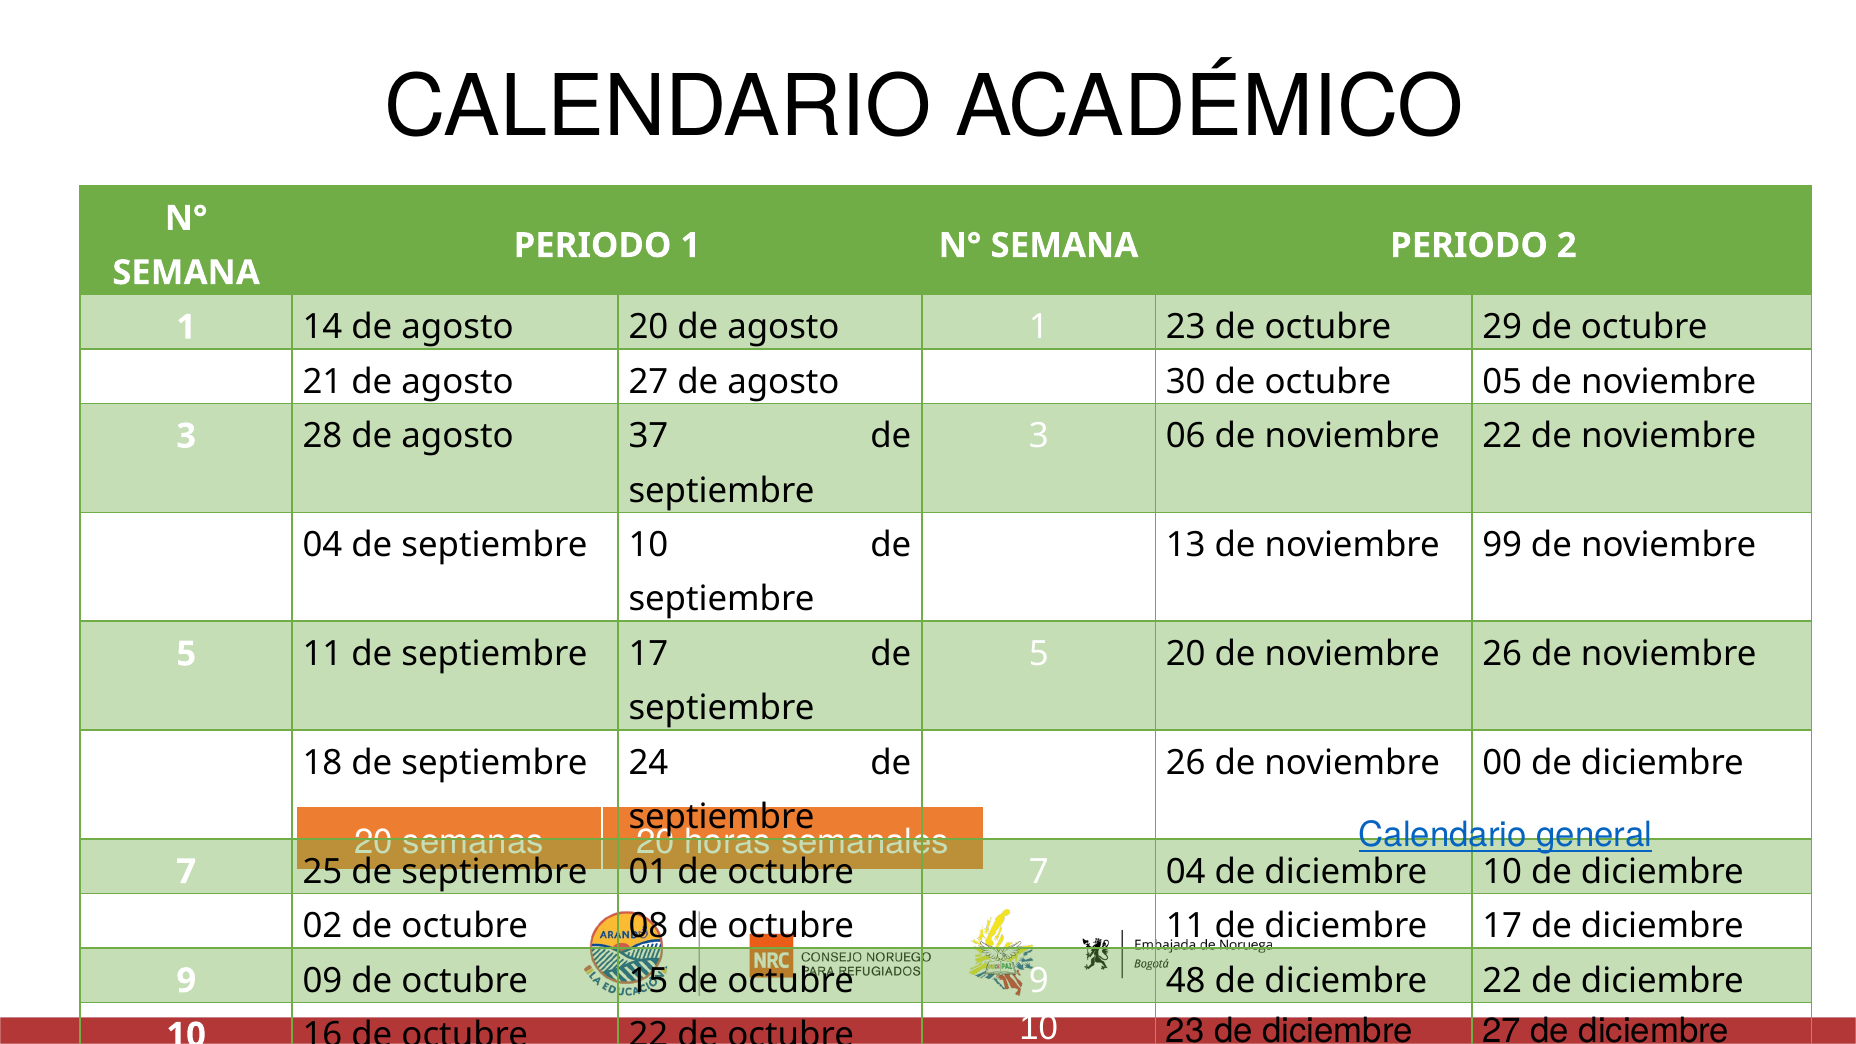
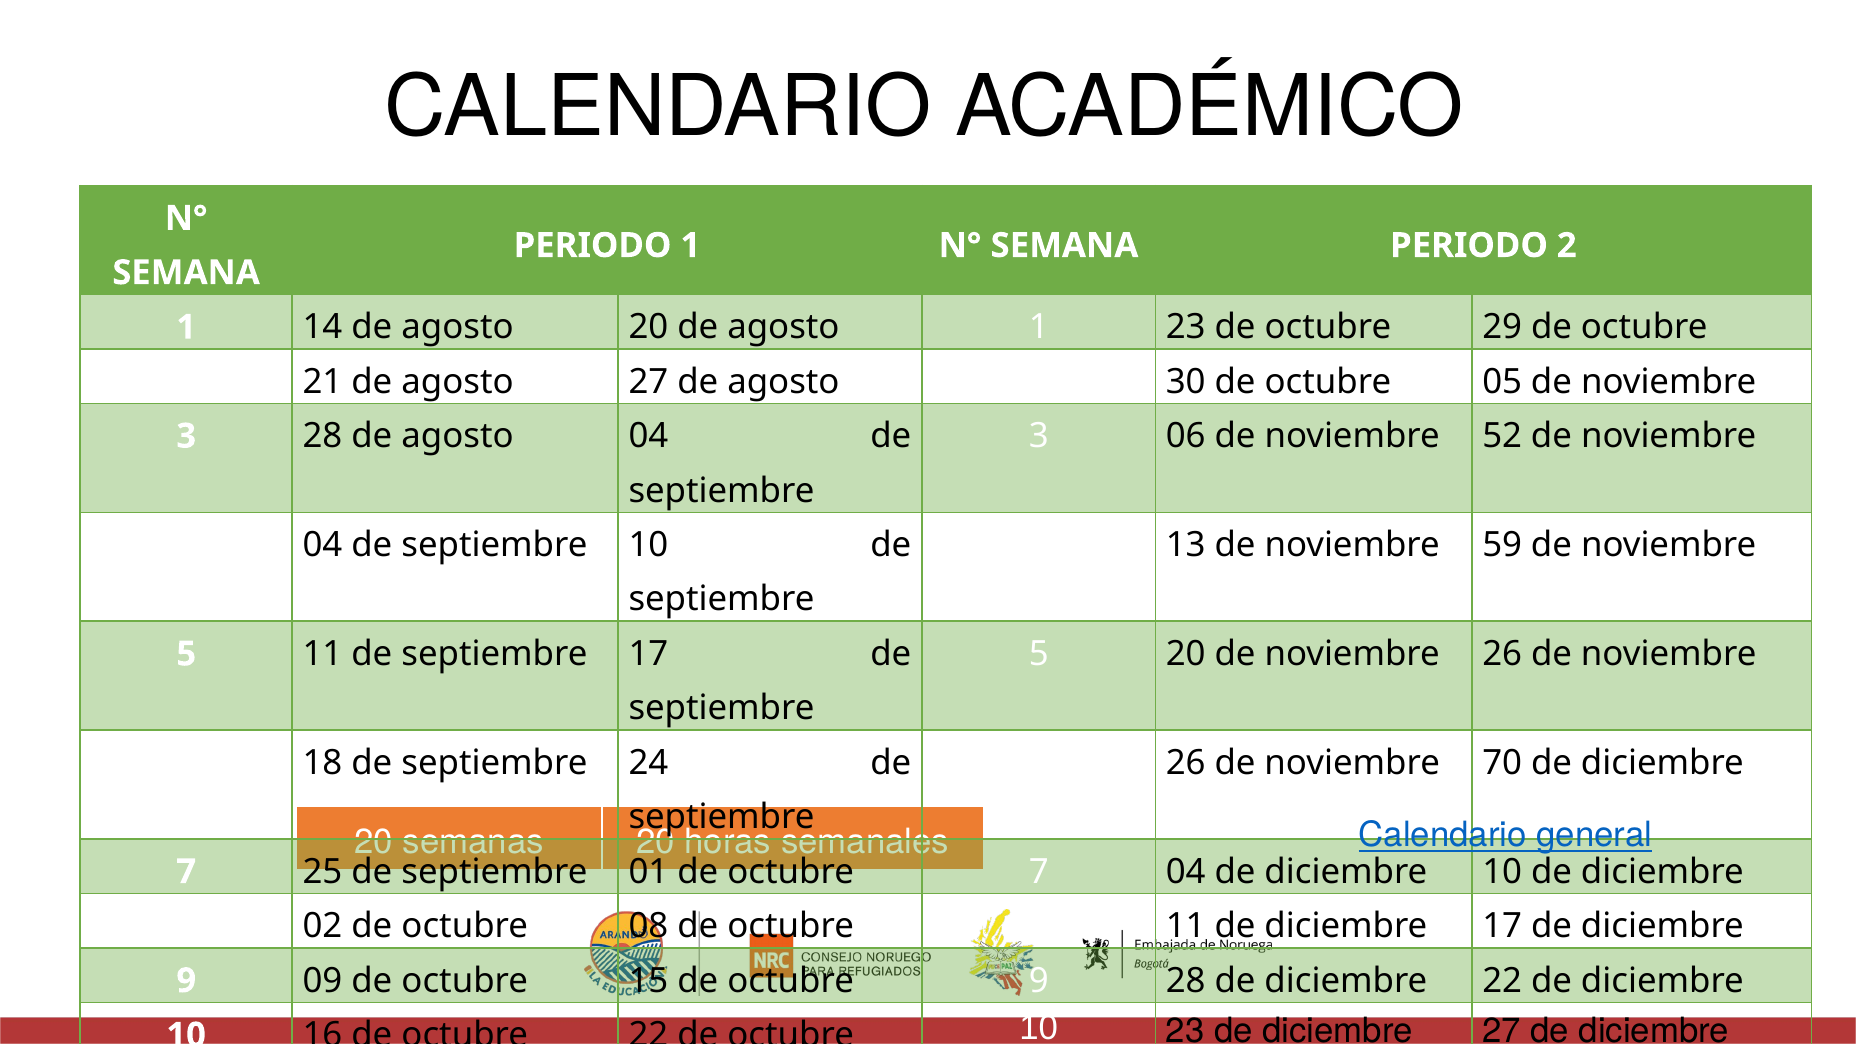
noviembre 22: 22 -> 52 (1502, 436)
agosto 37: 37 -> 04 (648, 436)
99: 99 -> 59 (1502, 545)
00: 00 -> 70 (1502, 763)
9 48: 48 -> 28 (1186, 981)
